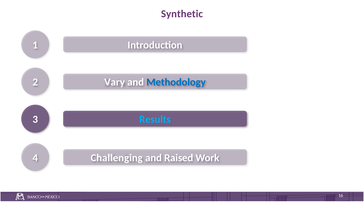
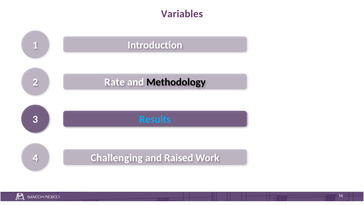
Synthetic: Synthetic -> Variables (182, 14)
Vary: Vary -> Rate (115, 82)
Methodology colour: blue -> black (176, 82)
